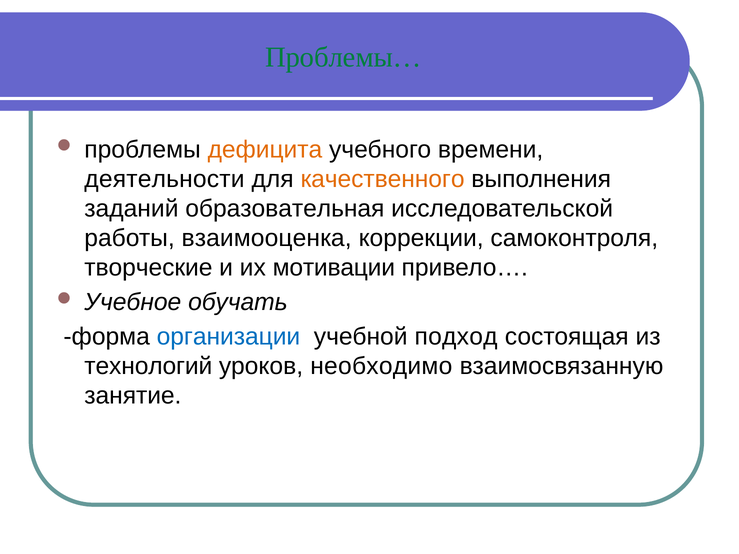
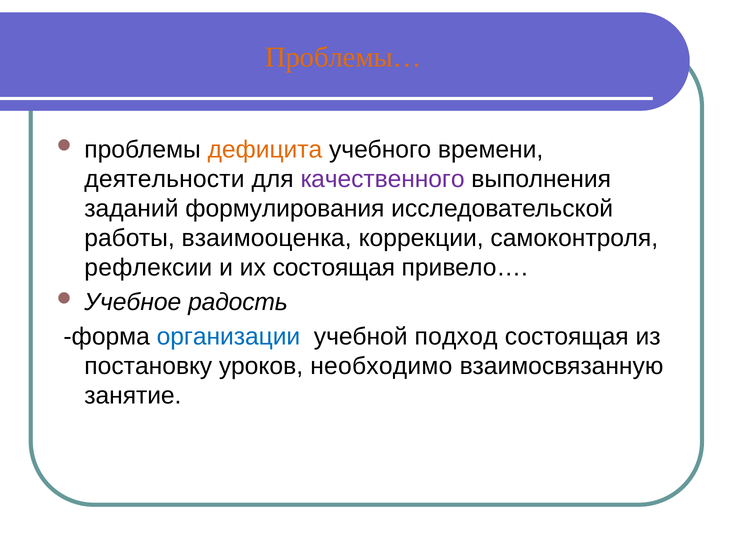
Проблемы… colour: green -> orange (343, 57)
качественного colour: orange -> purple (383, 179)
образовательная: образовательная -> формулирования (285, 209)
творческие: творческие -> рефлексии (148, 268)
их мотивации: мотивации -> состоящая (334, 268)
обучать: обучать -> радость (238, 302)
технологий: технологий -> постановку (148, 366)
